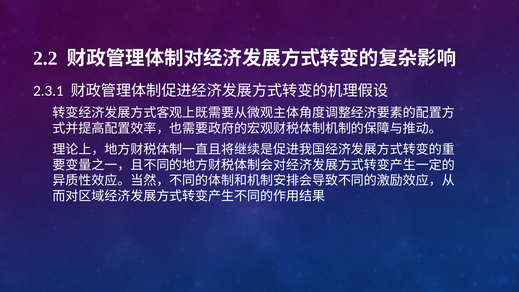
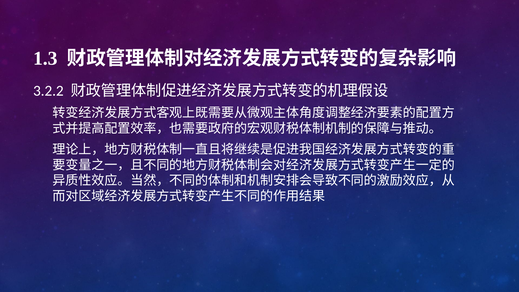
2.2: 2.2 -> 1.3 (45, 58)
2.3.1: 2.3.1 -> 3.2.2 (48, 91)
